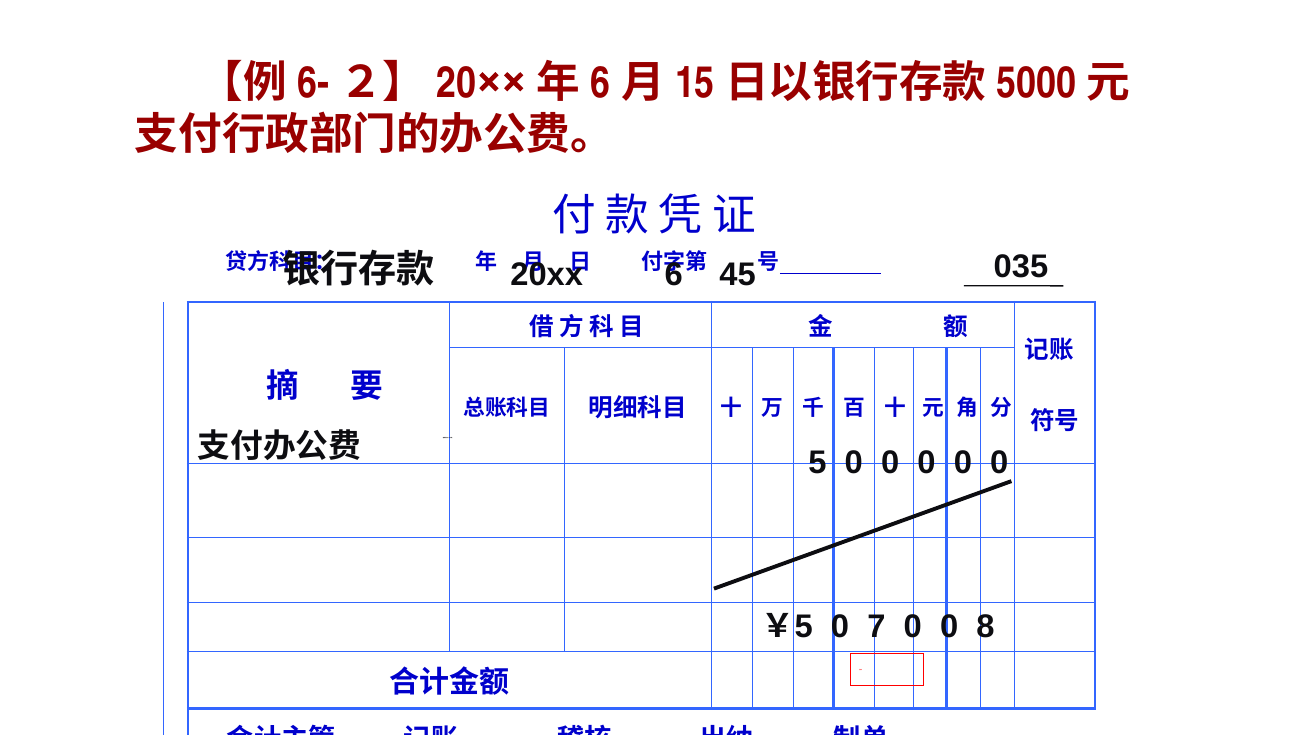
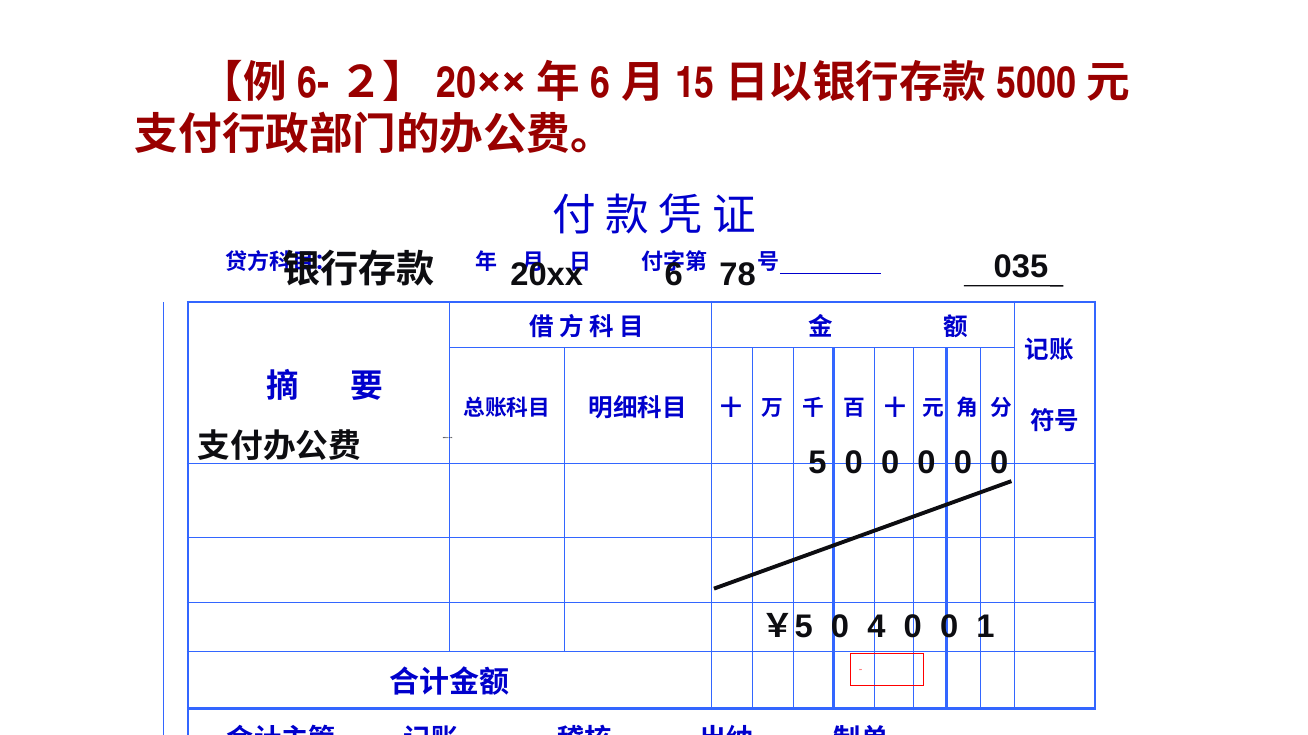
45: 45 -> 78 (737, 275)
7: 7 -> 4 (876, 627)
8: 8 -> 1 (985, 627)
